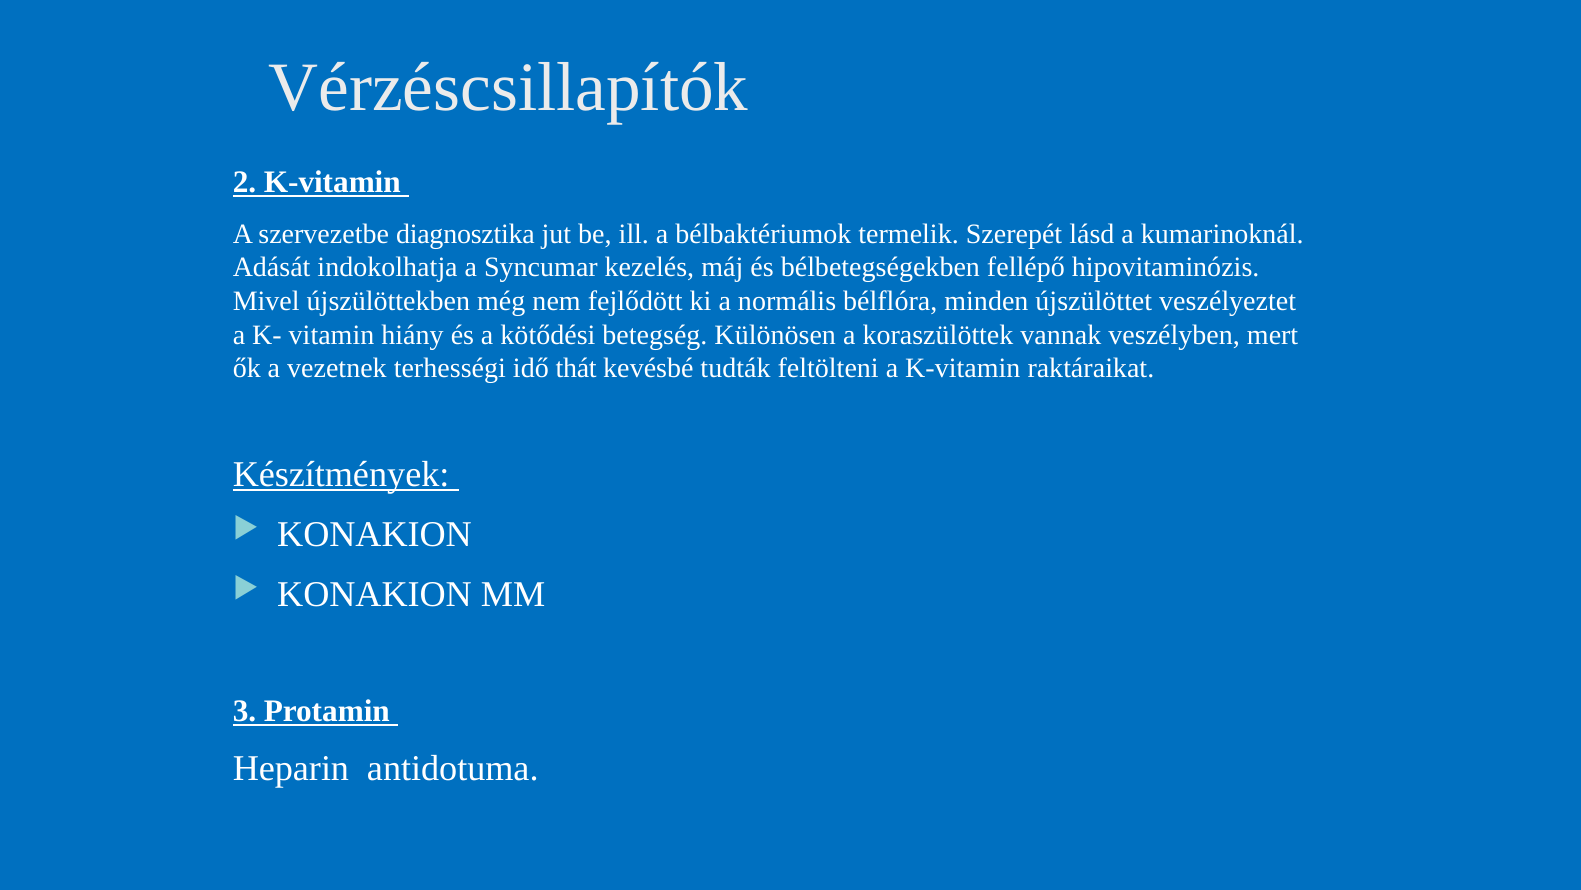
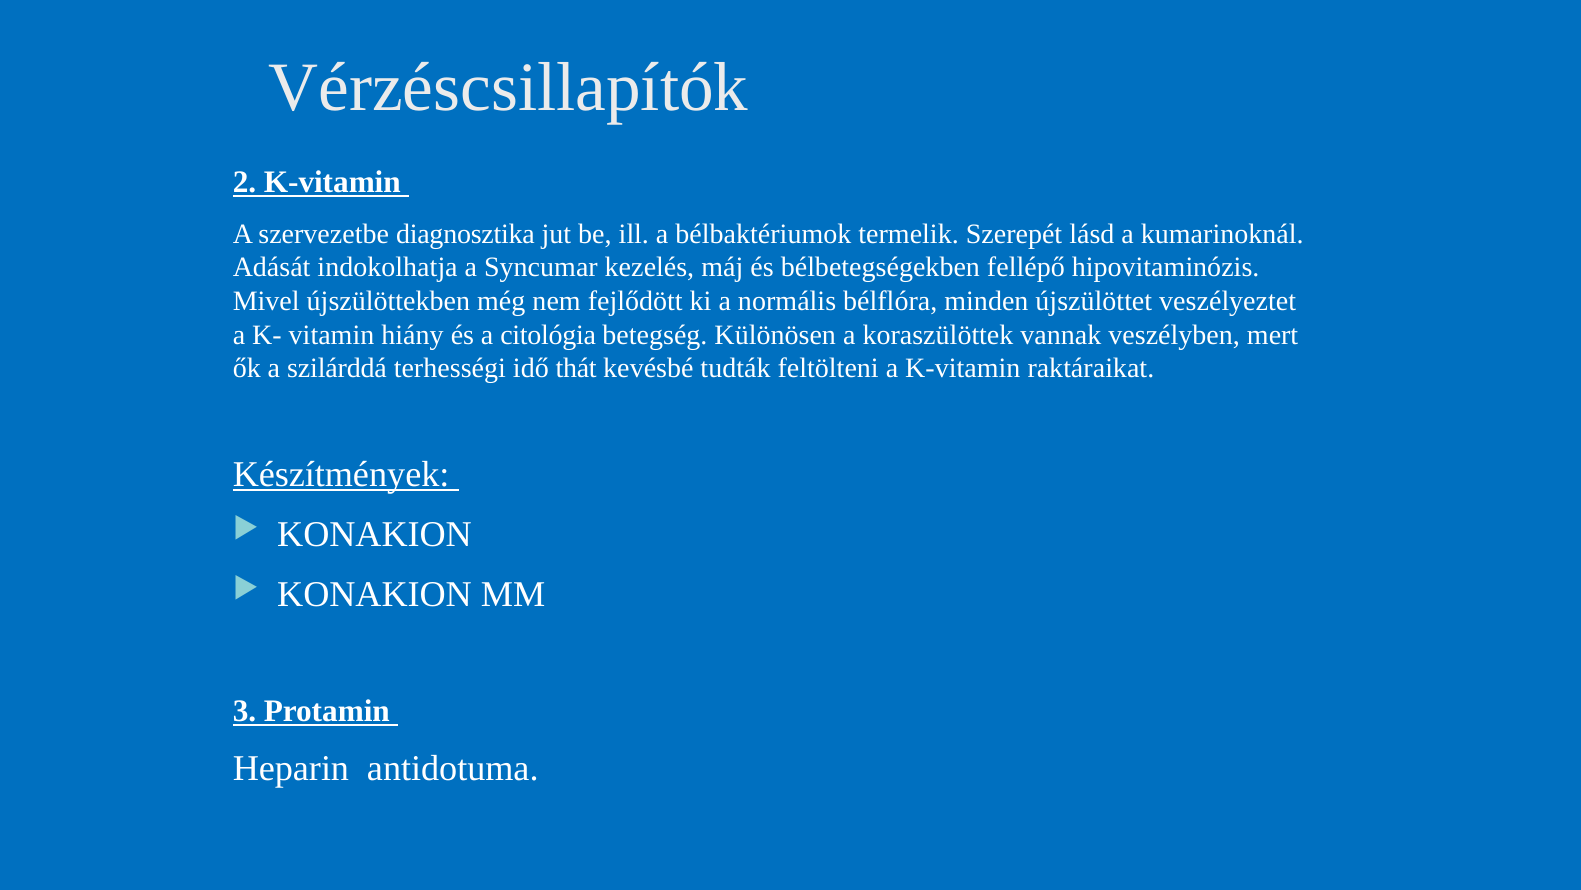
kötődési: kötődési -> citológia (548, 335)
vezetnek: vezetnek -> szilárddá (337, 368)
